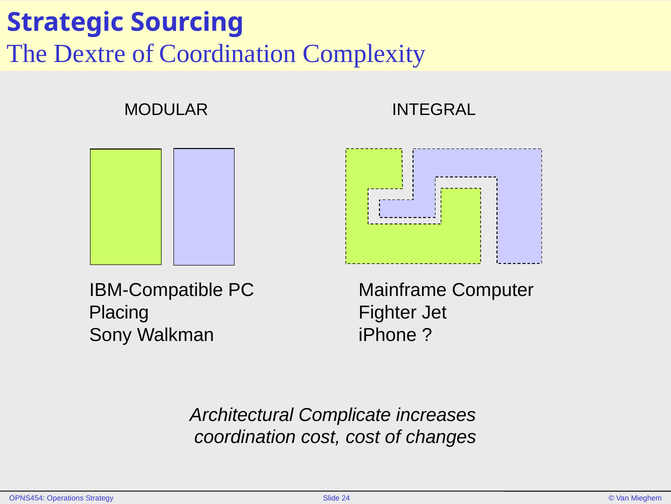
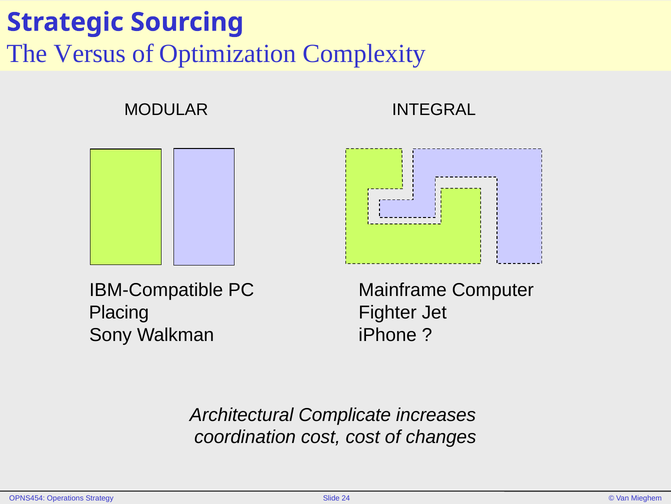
Dextre: Dextre -> Versus (90, 53)
of Coordination: Coordination -> Optimization (228, 53)
